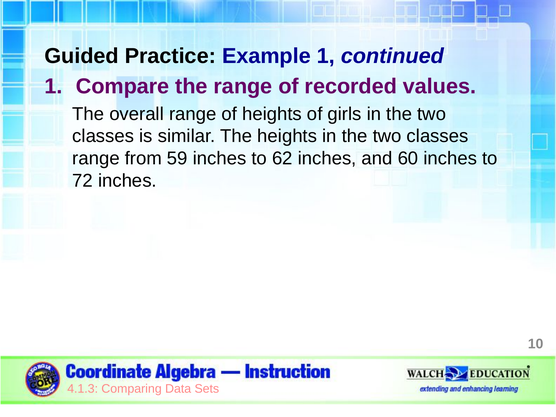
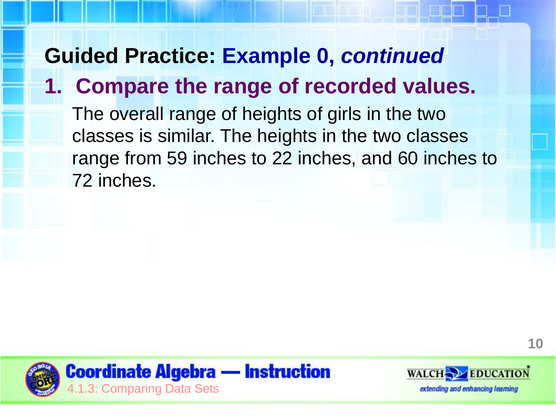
Example 1: 1 -> 0 (326, 56)
62: 62 -> 22 (282, 158)
